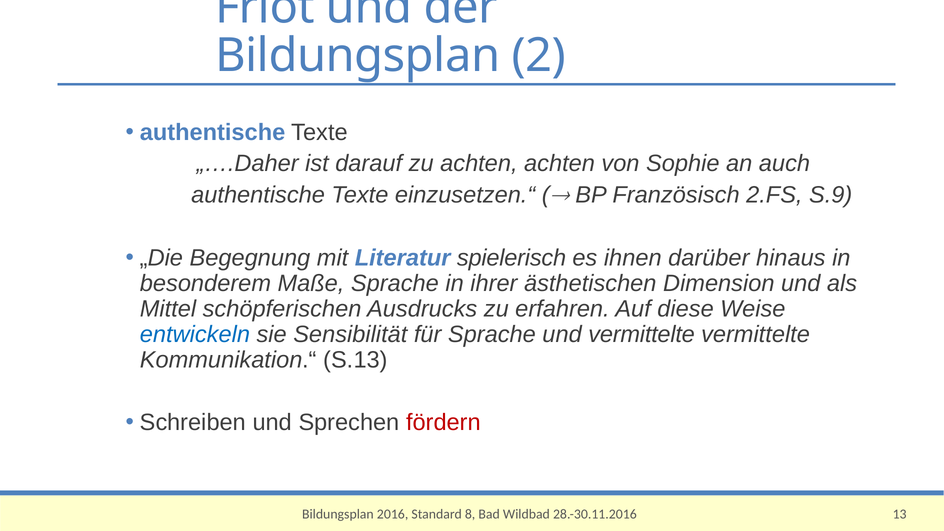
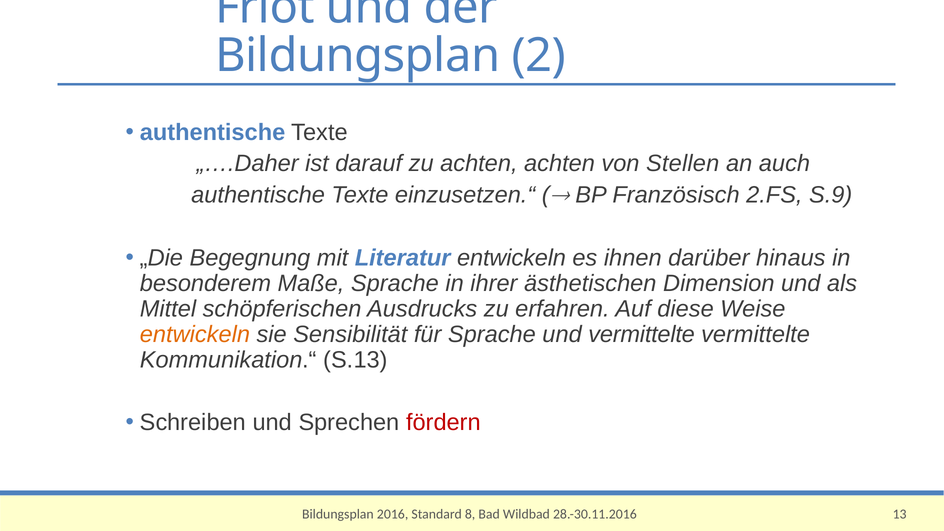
Sophie: Sophie -> Stellen (683, 164)
Literatur spielerisch: spielerisch -> entwickeln (512, 258)
entwickeln colour: blue -> orange (195, 334)
